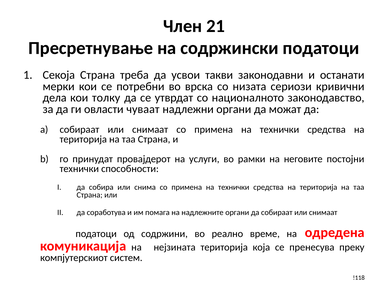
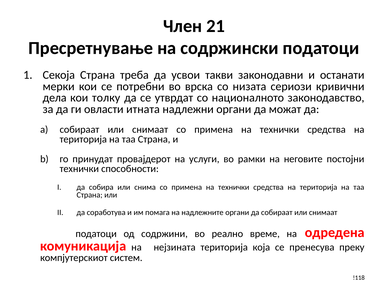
чуваат: чуваат -> итната (143, 109)
